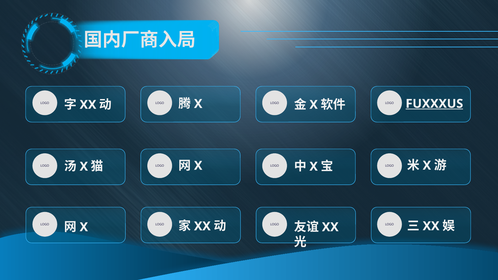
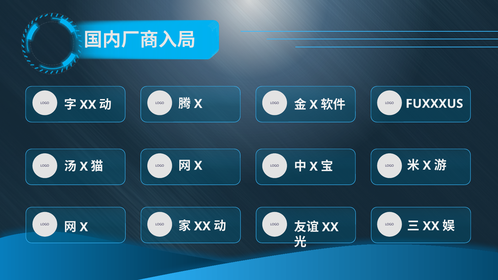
FUXXXUS underline: present -> none (434, 104)
